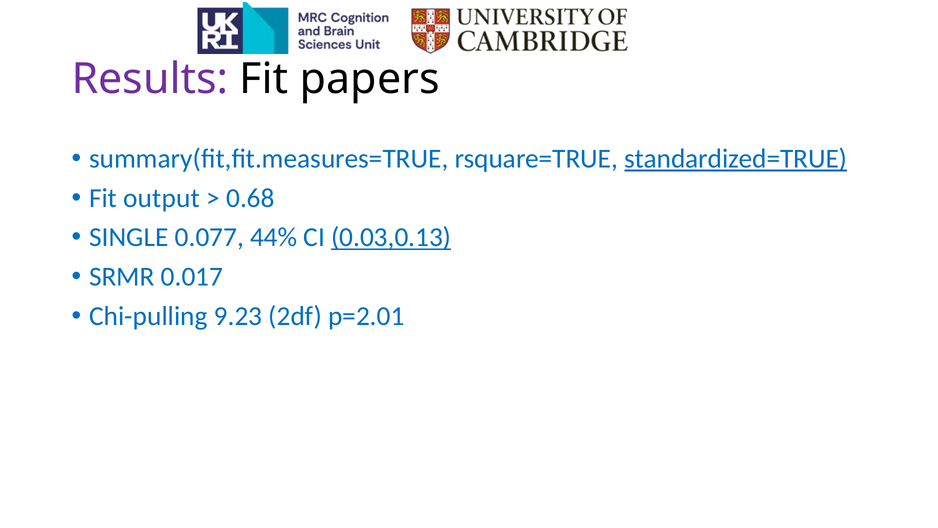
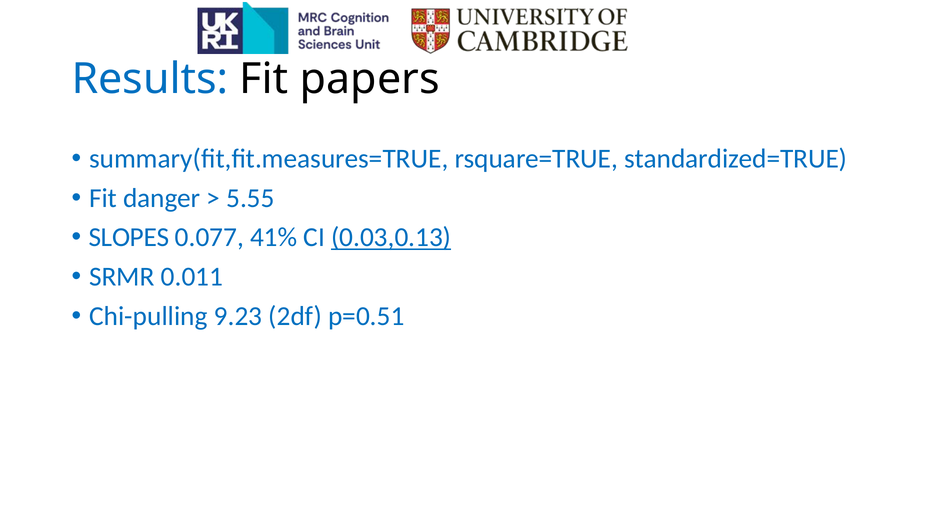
Results colour: purple -> blue (150, 79)
standardized=TRUE underline: present -> none (736, 159)
output: output -> danger (162, 198)
0.68: 0.68 -> 5.55 (250, 198)
SINGLE: SINGLE -> SLOPES (129, 237)
44%: 44% -> 41% (274, 237)
0.017: 0.017 -> 0.011 (192, 277)
p=2.01: p=2.01 -> p=0.51 (366, 316)
